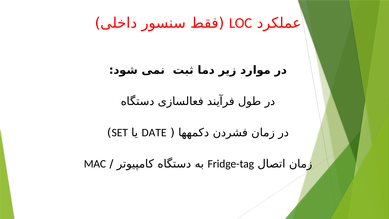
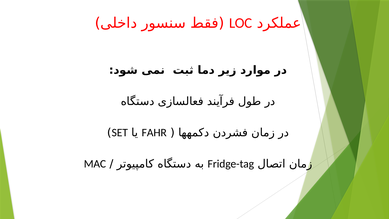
DATE: DATE -> FAHR (154, 133)
